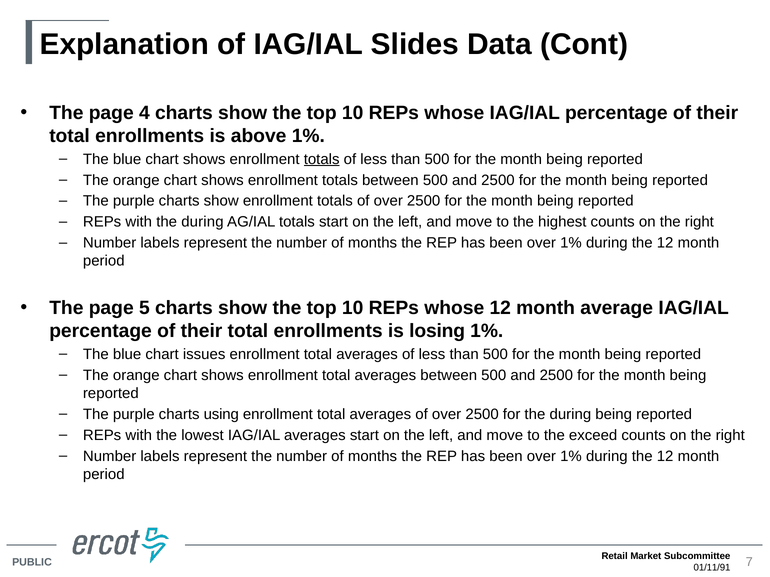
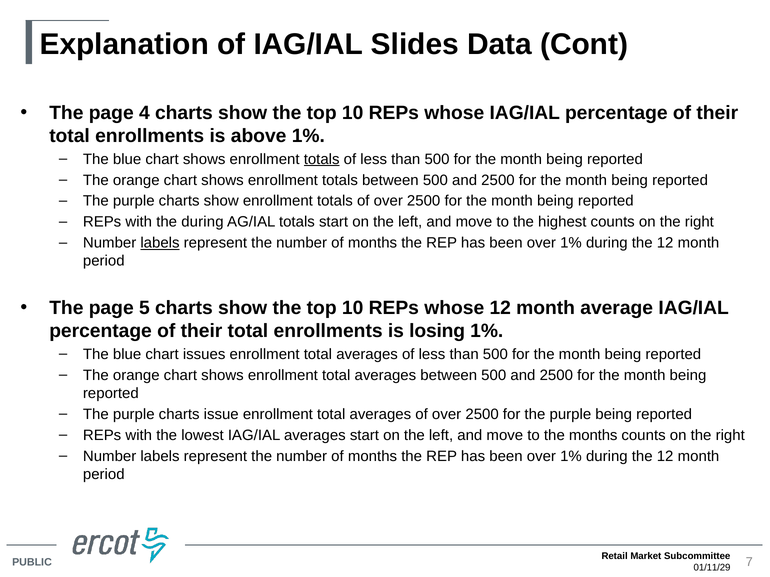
labels underline: none -> present (160, 243)
using: using -> issue (221, 415)
for the during: during -> purple (570, 415)
the exceed: exceed -> months (593, 436)
01/11/91: 01/11/91 -> 01/11/29 (712, 568)
